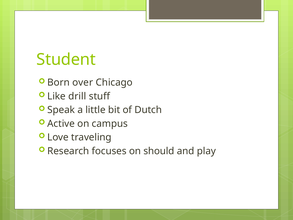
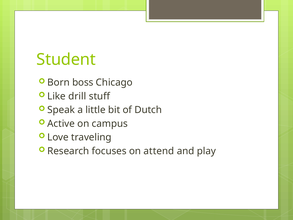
over: over -> boss (83, 82)
should: should -> attend (159, 151)
